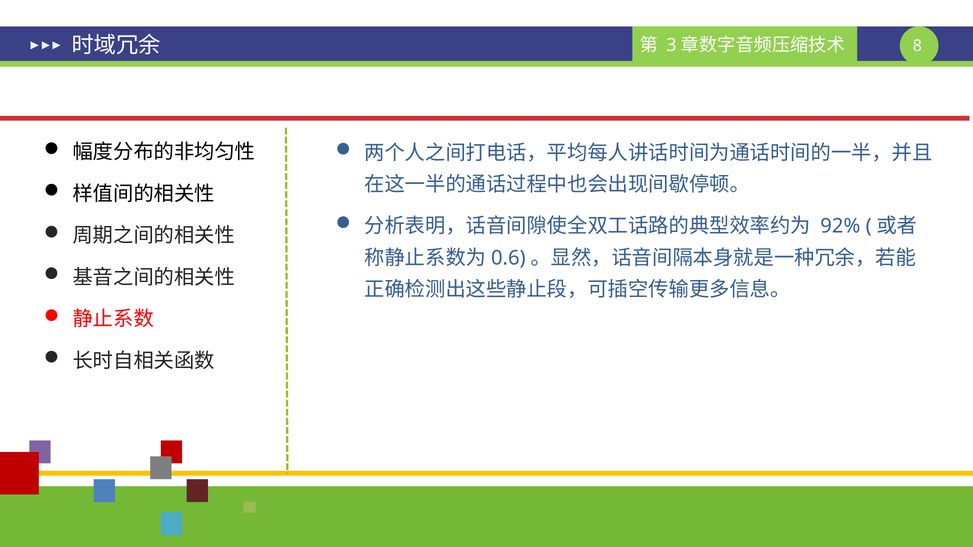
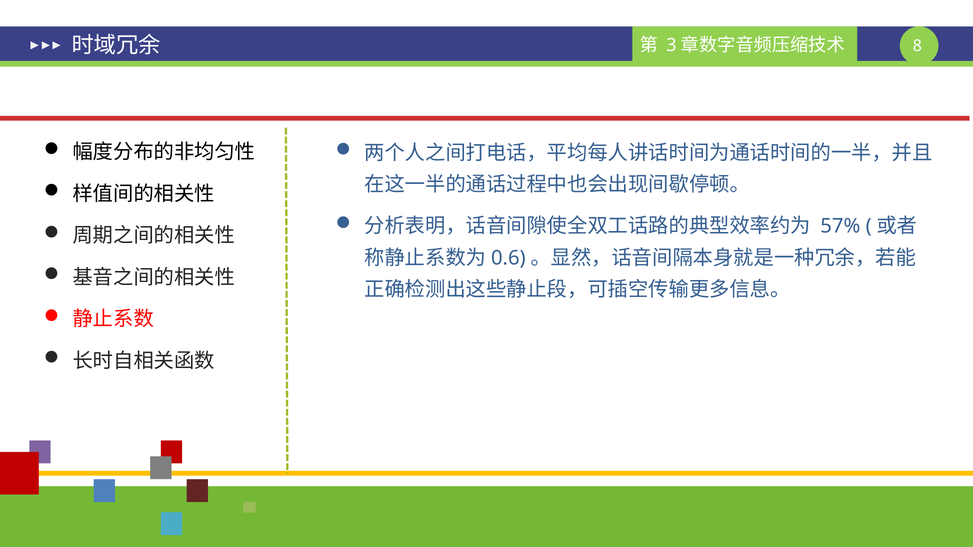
92%: 92% -> 57% (840, 226)
